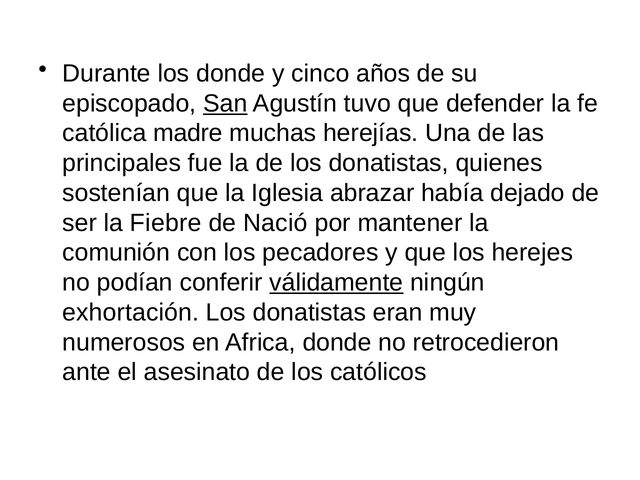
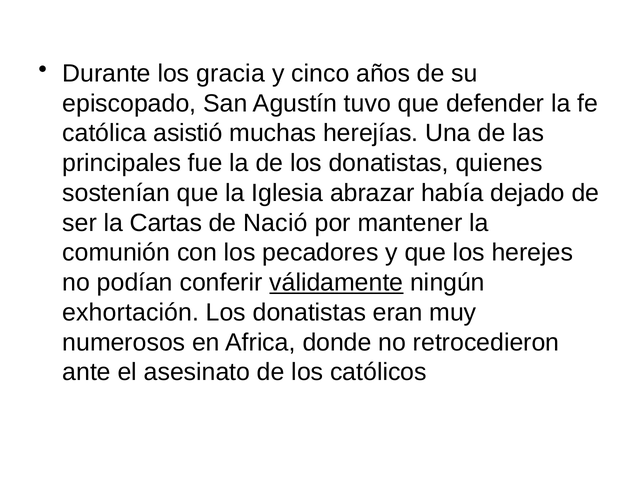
los donde: donde -> gracia (231, 73)
San underline: present -> none (225, 103)
madre: madre -> asistió (188, 133)
Fiebre: Fiebre -> Cartas (166, 223)
